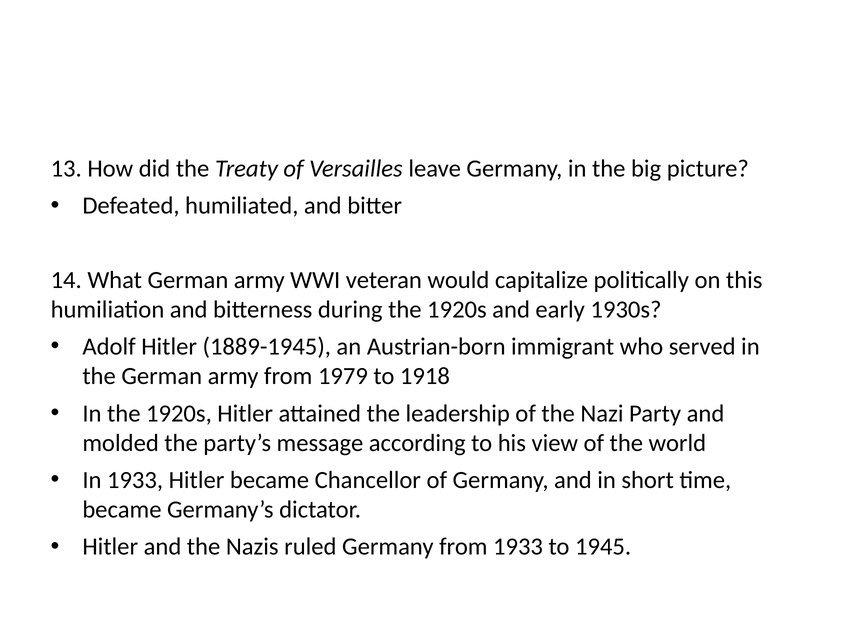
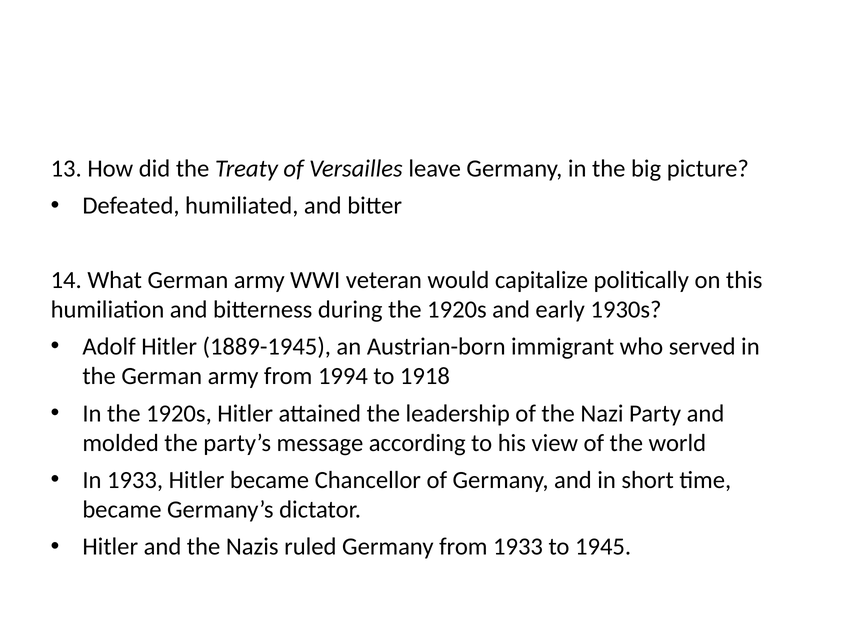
1979: 1979 -> 1994 (343, 376)
